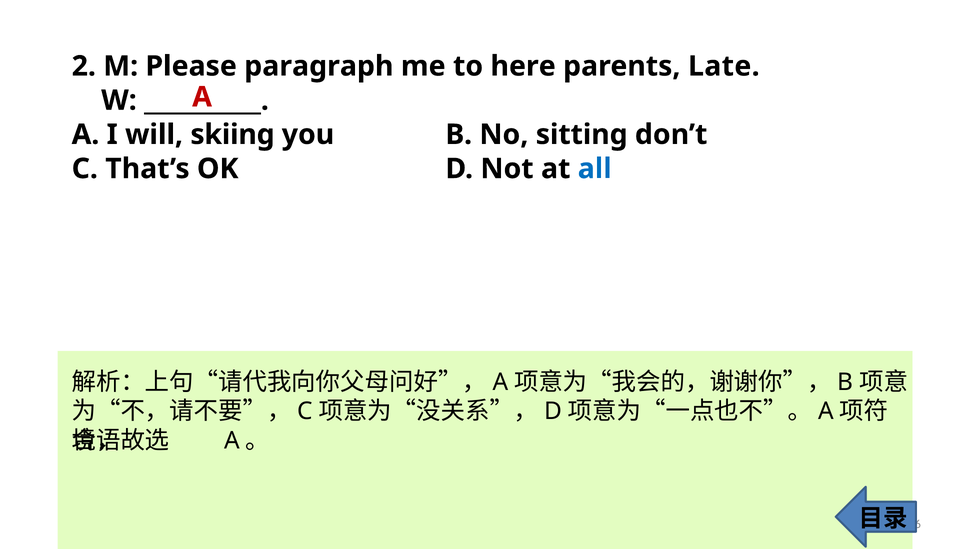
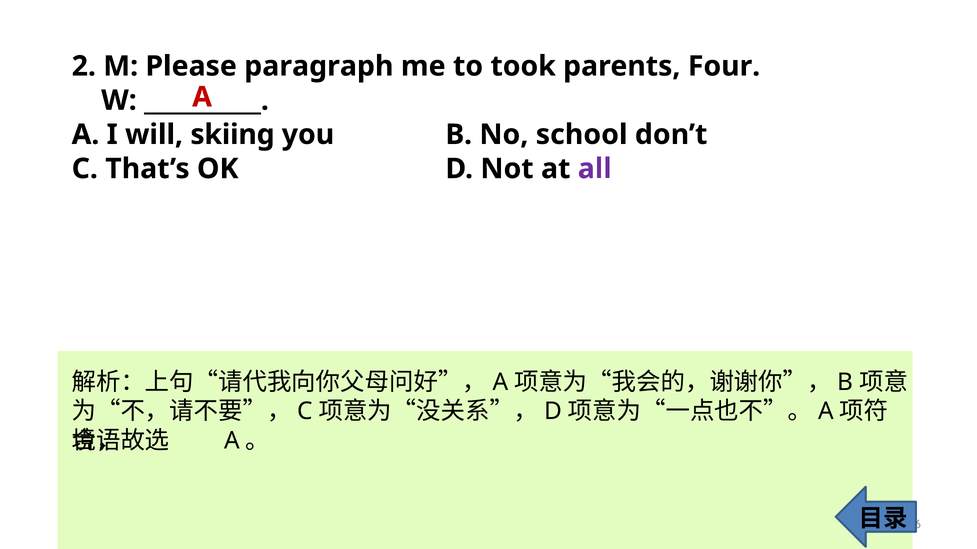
here: here -> took (523, 66)
Late: Late -> Four (724, 66)
sitting: sitting -> school (582, 135)
all colour: blue -> purple (595, 169)
